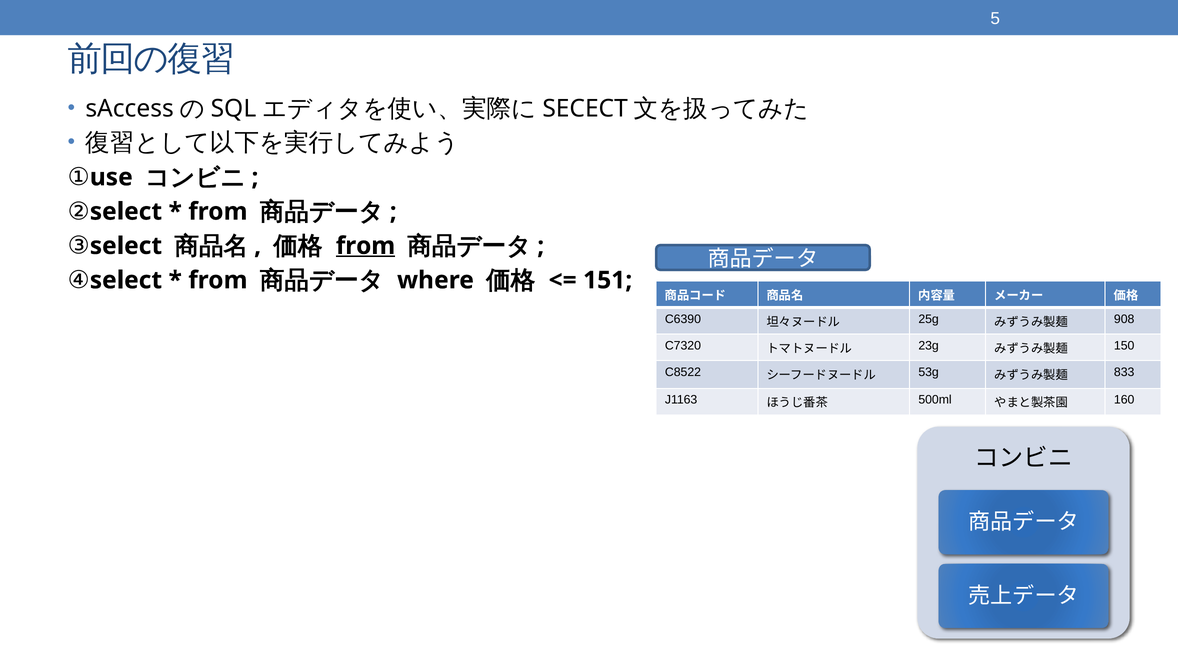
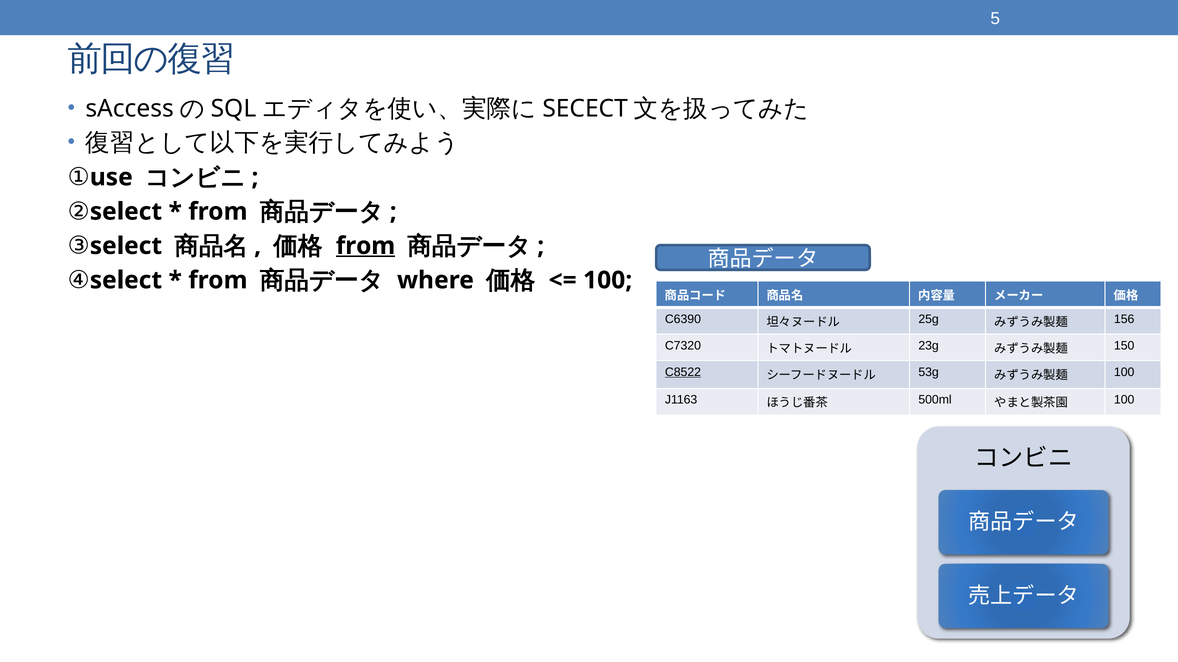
151: 151 -> 100 (608, 280)
908: 908 -> 156 (1124, 319)
C8522 underline: none -> present (683, 372)
833: 833 -> 100 (1124, 372)
160: 160 -> 100 (1124, 400)
